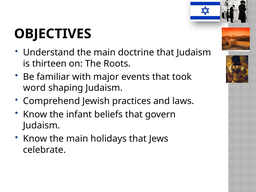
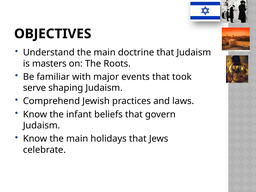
thirteen: thirteen -> masters (49, 64)
word: word -> serve (35, 88)
